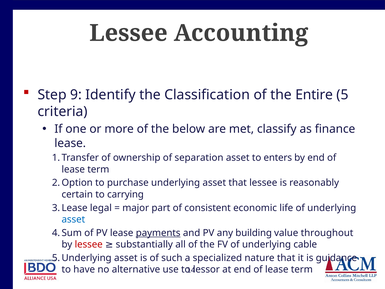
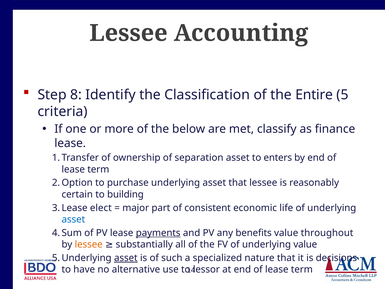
9: 9 -> 8 (76, 95)
carrying: carrying -> building (125, 194)
legal: legal -> elect (101, 208)
building: building -> benefits (254, 233)
lessee colour: red -> orange (89, 244)
underlying cable: cable -> value (305, 244)
asset underline: none -> present (126, 258)
guidance: guidance -> decisions (336, 258)
